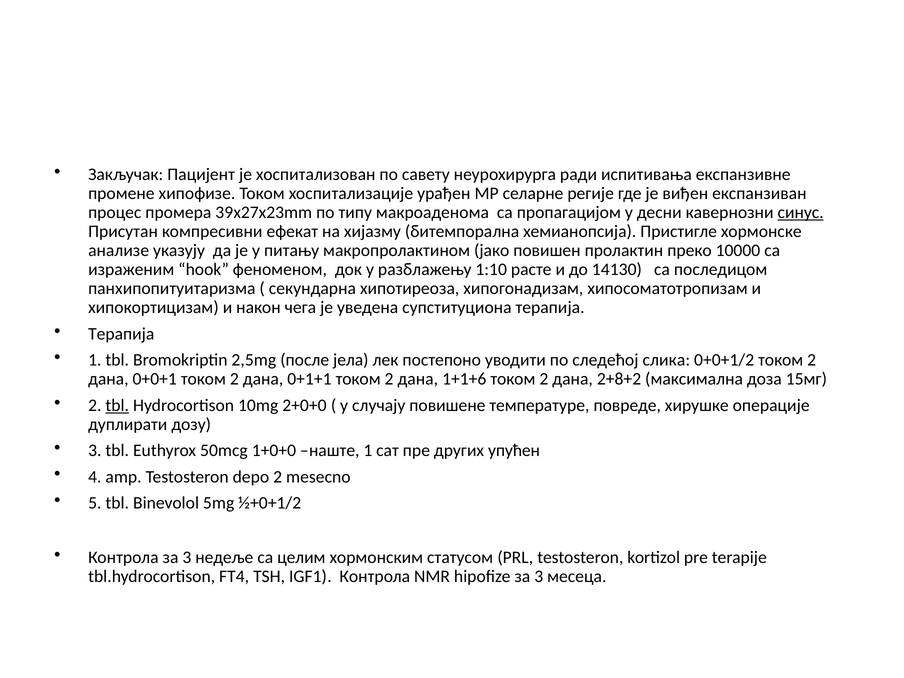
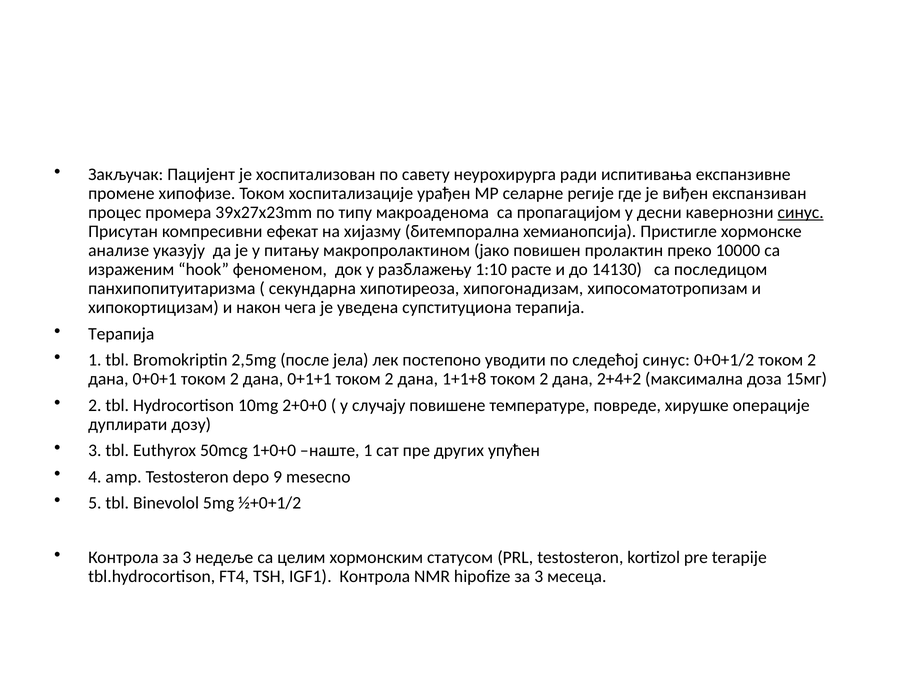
следећој слика: слика -> синус (666, 360)
1+1+6: 1+1+6 -> 1+1+8 (464, 379)
2+8+2: 2+8+2 -> 2+4+2 (619, 379)
tbl underline: present -> none (117, 405)
depo 2: 2 -> 9 (278, 477)
